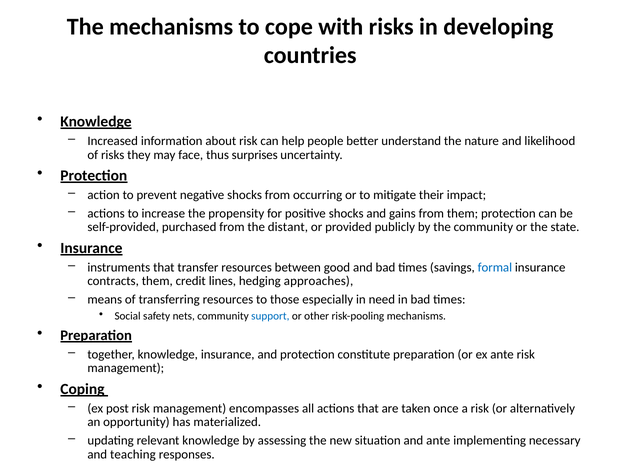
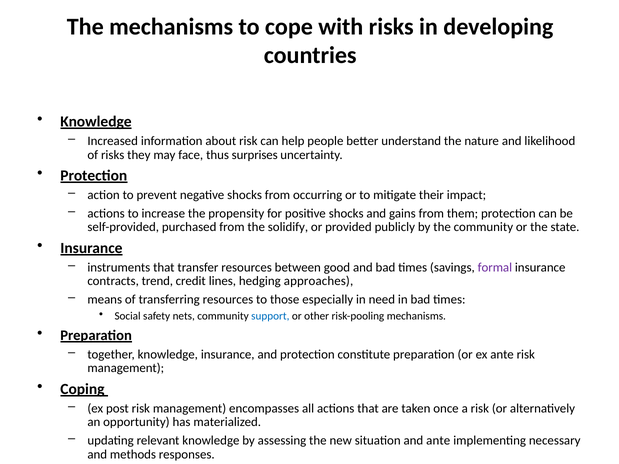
distant: distant -> solidify (288, 227)
formal colour: blue -> purple (495, 267)
contracts them: them -> trend (157, 281)
teaching: teaching -> methods (133, 455)
